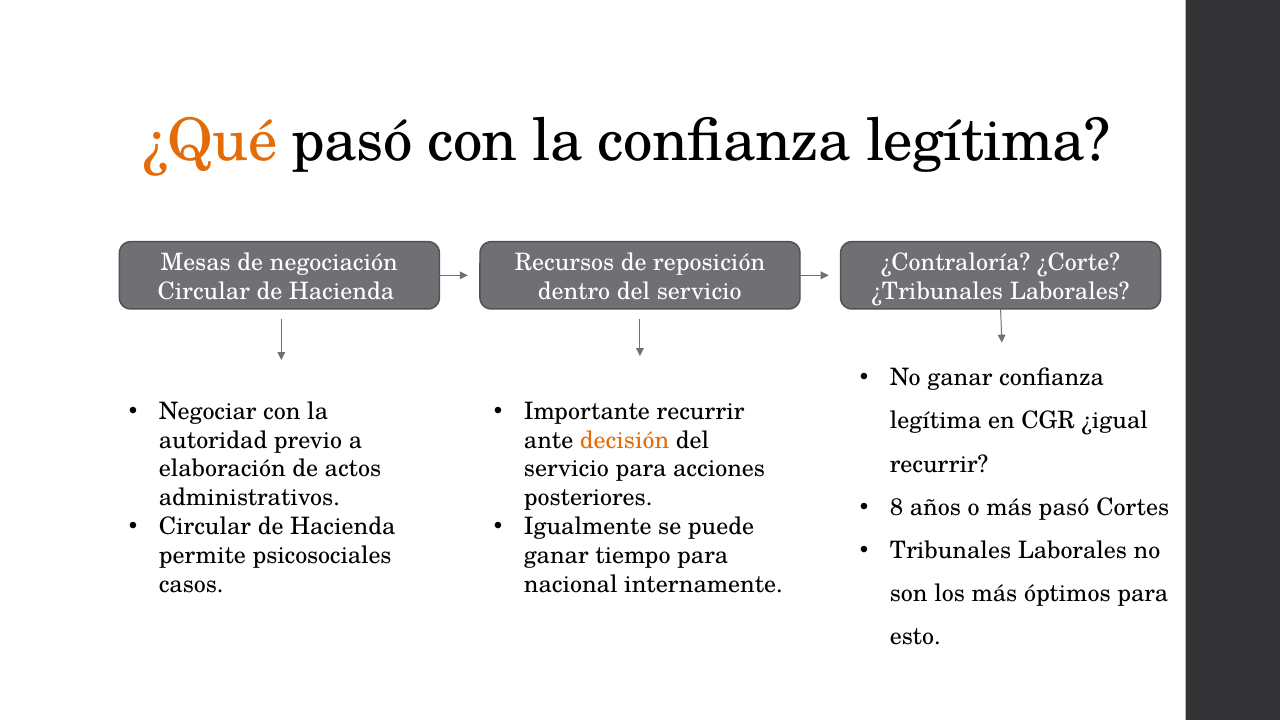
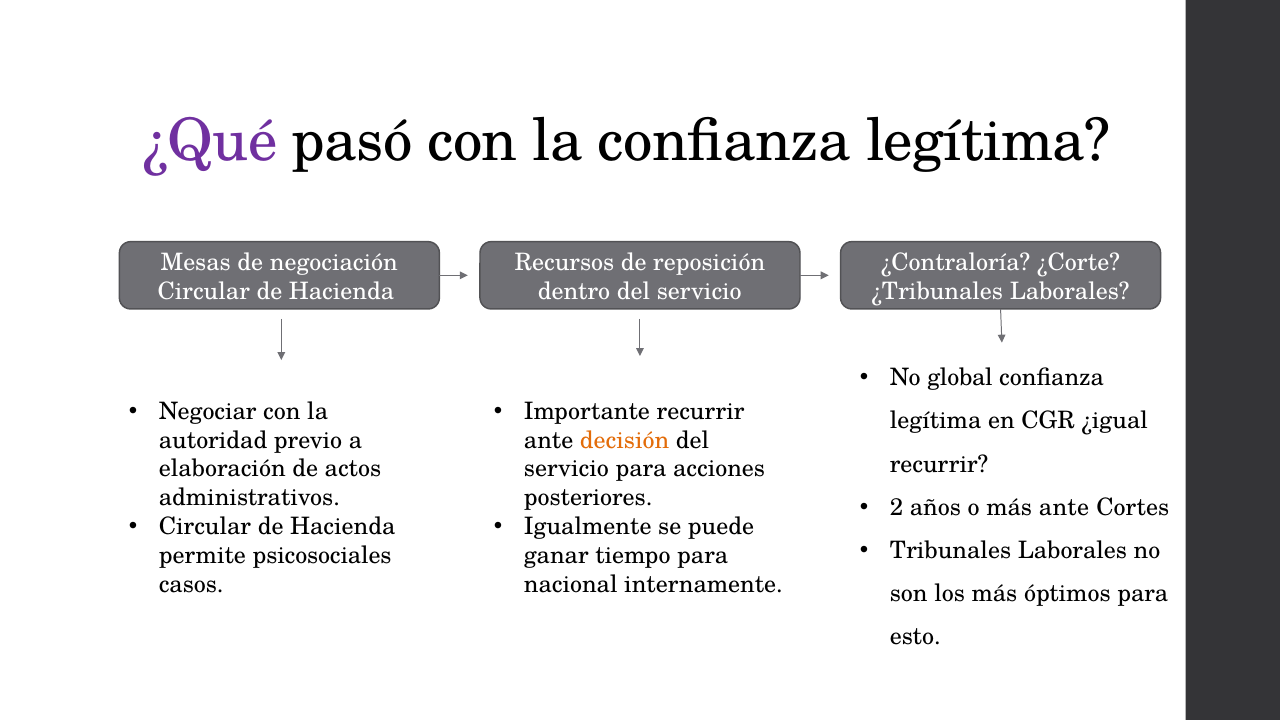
¿Qué colour: orange -> purple (210, 141)
No ganar: ganar -> global (960, 378)
8: 8 -> 2 (897, 507)
más pasó: pasó -> ante (1064, 507)
